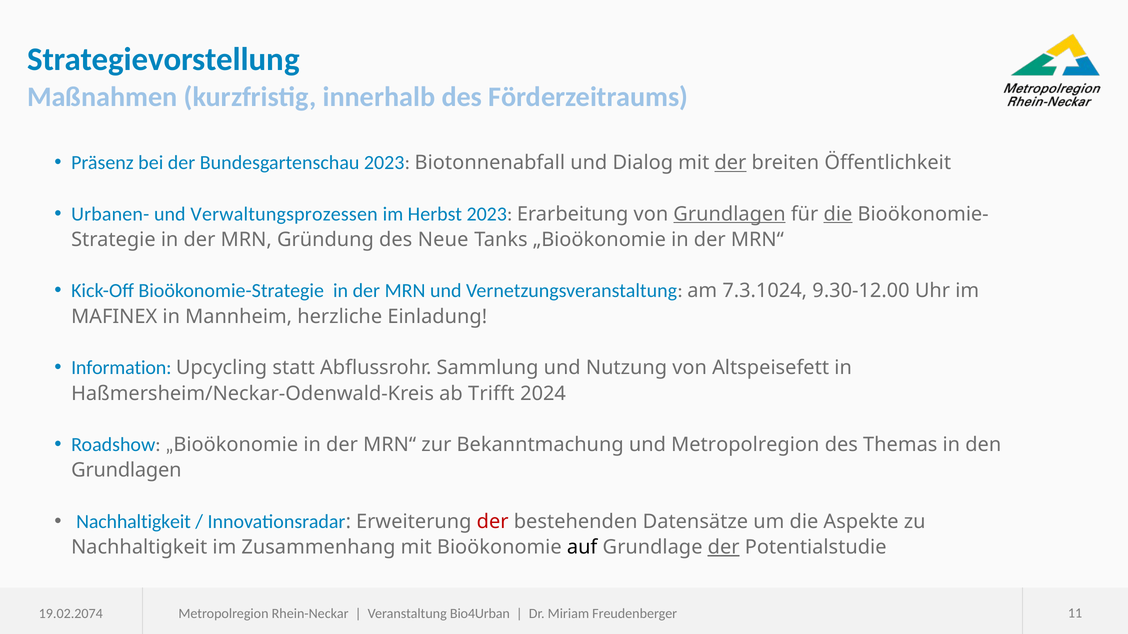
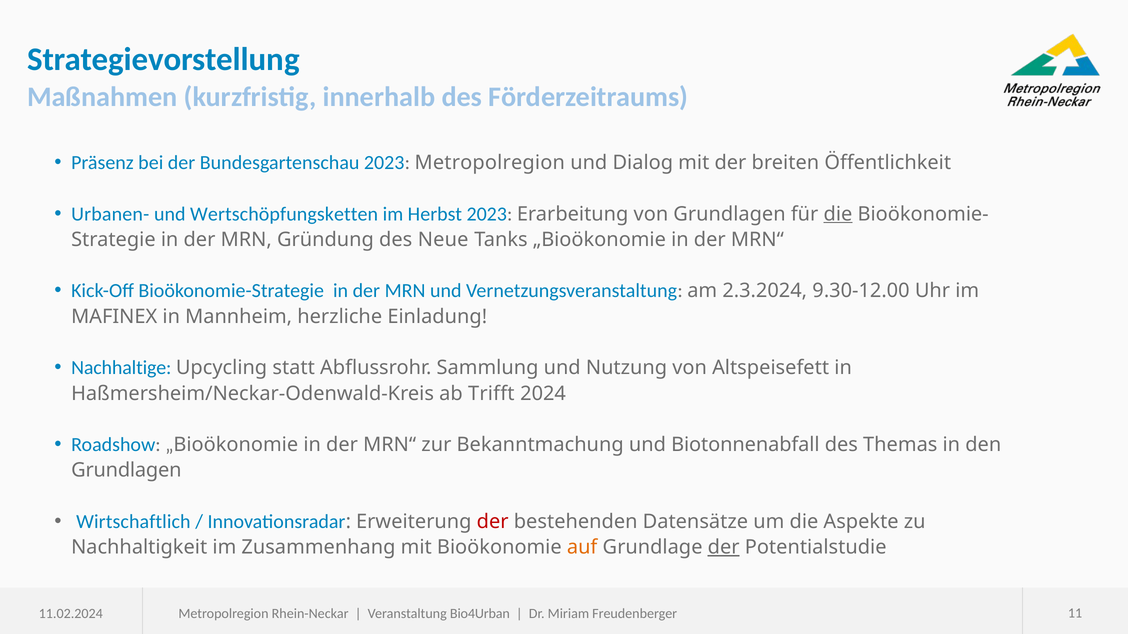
2023 Biotonnenabfall: Biotonnenabfall -> Metropolregion (490, 163)
der underline: present -> none (730, 163)
Verwaltungsprozessen: Verwaltungsprozessen -> Wertschöpfungsketten (284, 214)
Grundlagen underline: present -> none (729, 214)
7.3.1024: 7.3.1024 -> 2.3.2024 (765, 291)
Information: Information -> Nachhaltige (121, 368)
und Metropolregion: Metropolregion -> Biotonnenabfall (745, 445)
Nachhaltigkeit: Nachhaltigkeit -> Wirtschaftlich (133, 522)
auf colour: black -> orange (582, 548)
19.02.2074: 19.02.2074 -> 11.02.2024 (71, 614)
